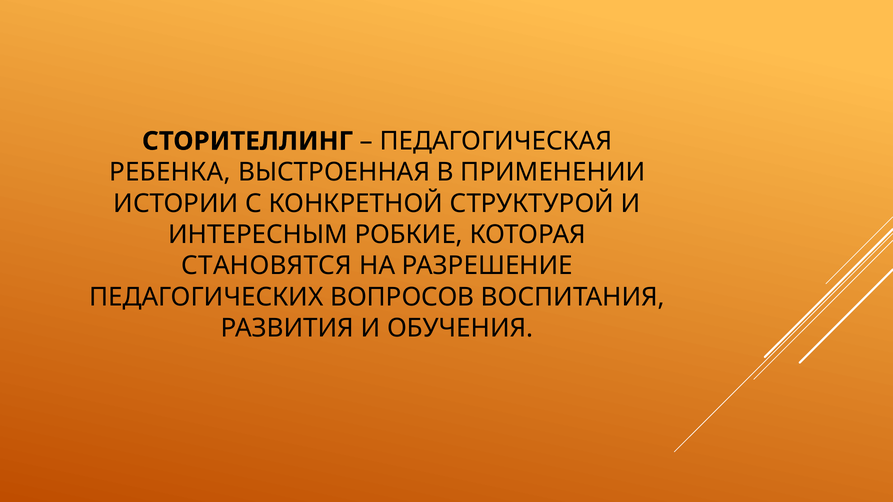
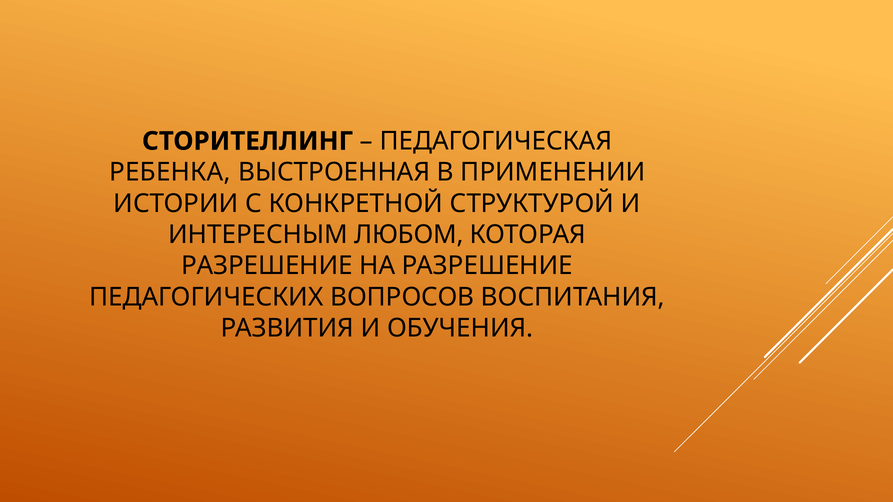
РОБКИЕ: РОБКИЕ -> ЛЮБОМ (409, 235)
СТАНОВЯТСЯ: СТАНОВЯТСЯ -> РАЗРЕШЕНИЕ (267, 266)
